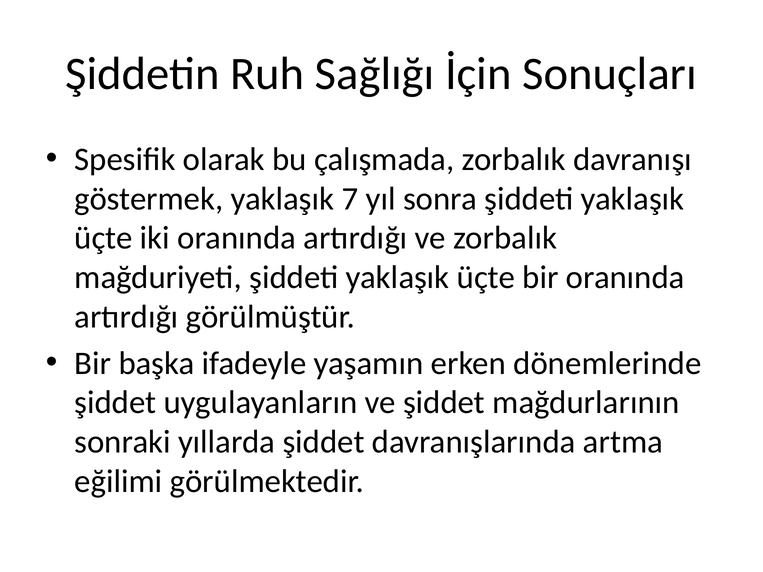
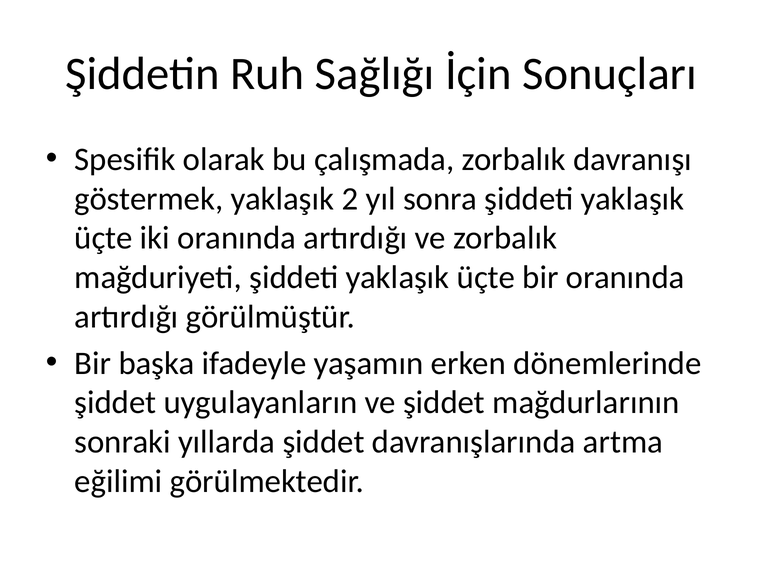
7: 7 -> 2 (350, 199)
